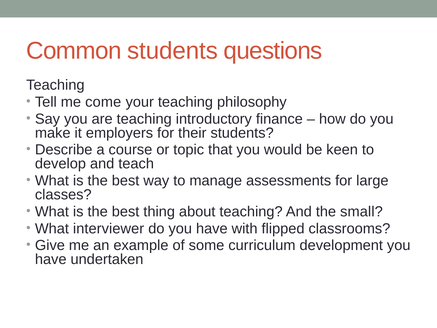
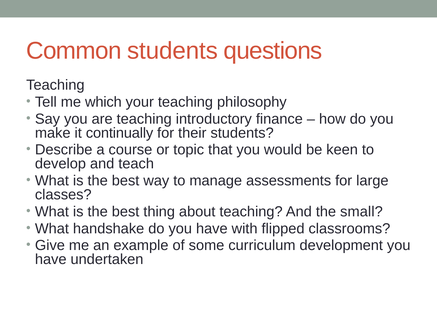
come: come -> which (103, 102)
employers: employers -> continually (120, 133)
interviewer: interviewer -> handshake (109, 228)
